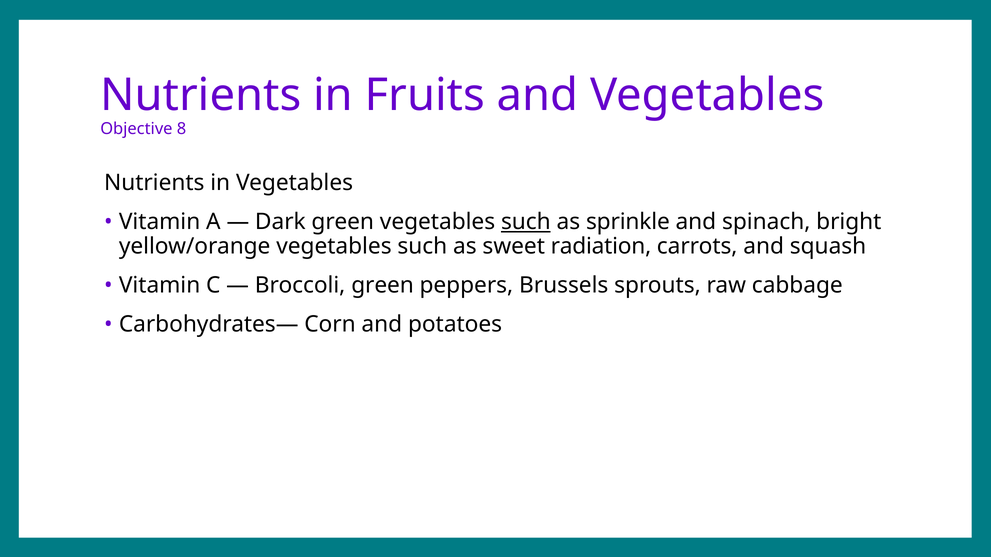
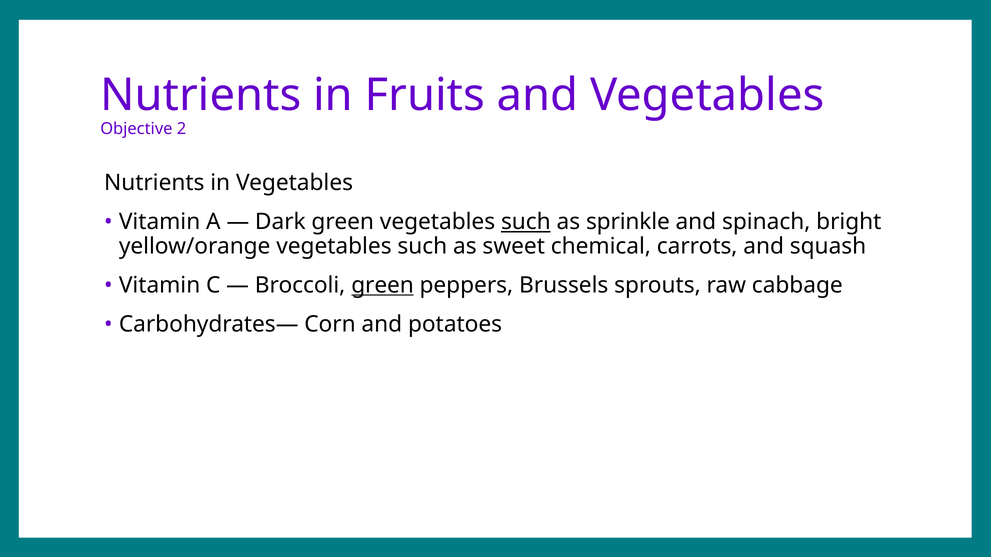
8: 8 -> 2 (181, 129)
radiation: radiation -> chemical (601, 246)
green underline: none -> present (383, 285)
